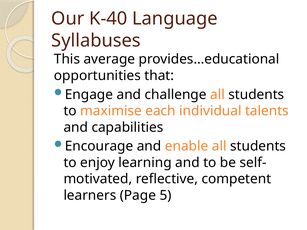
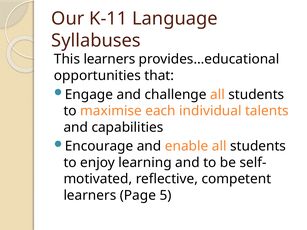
K-40: K-40 -> K-11 (108, 19)
This average: average -> learners (109, 59)
